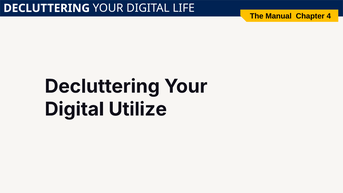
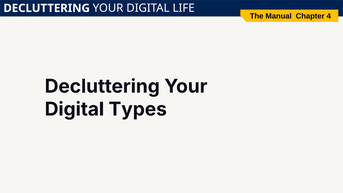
Utilize: Utilize -> Types (138, 109)
